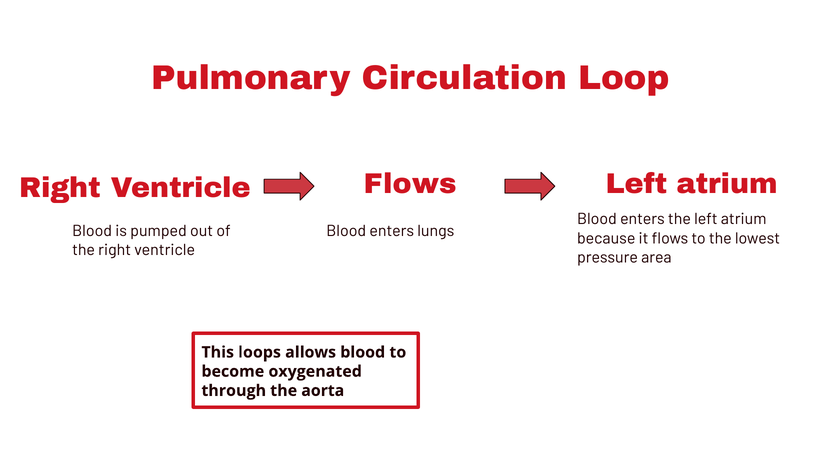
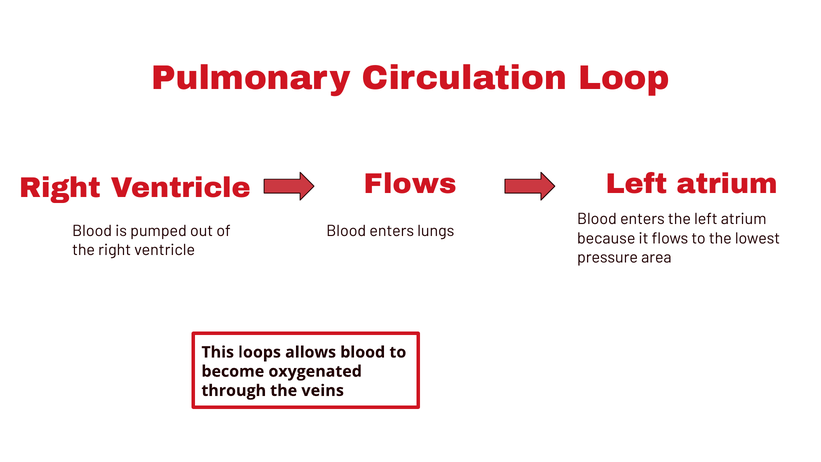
aorta: aorta -> veins (323, 390)
